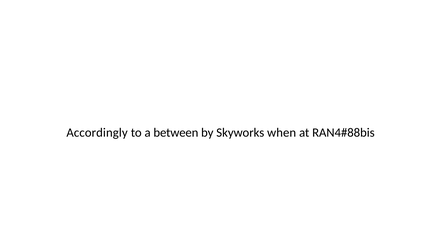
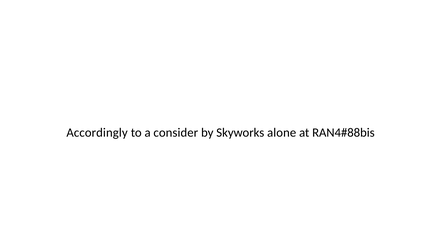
between: between -> consider (176, 132)
when: when -> alone (282, 132)
